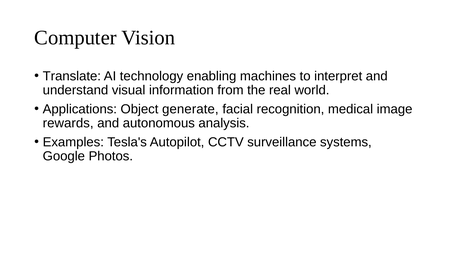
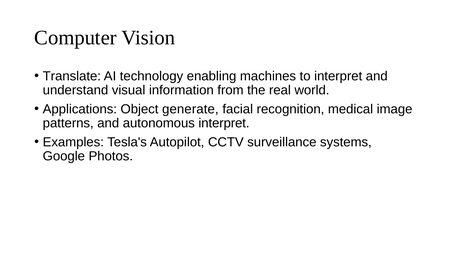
rewards: rewards -> patterns (68, 123)
autonomous analysis: analysis -> interpret (224, 123)
